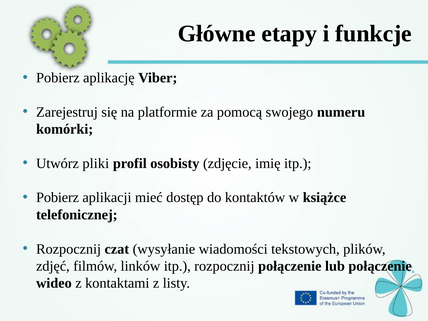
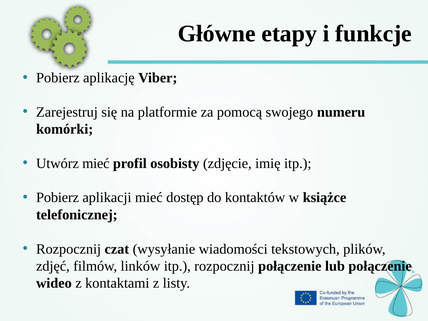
Utwórz pliki: pliki -> mieć (96, 163)
